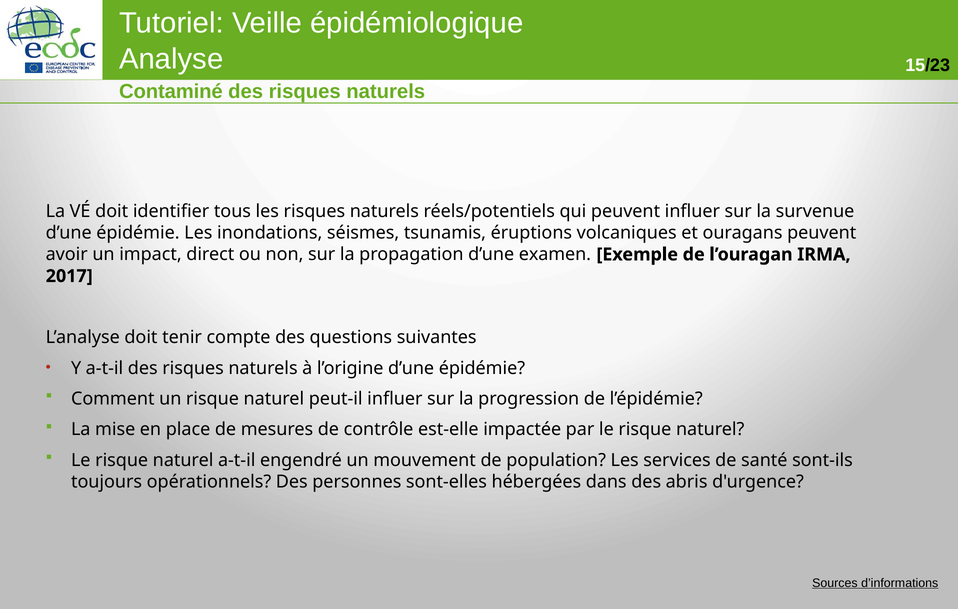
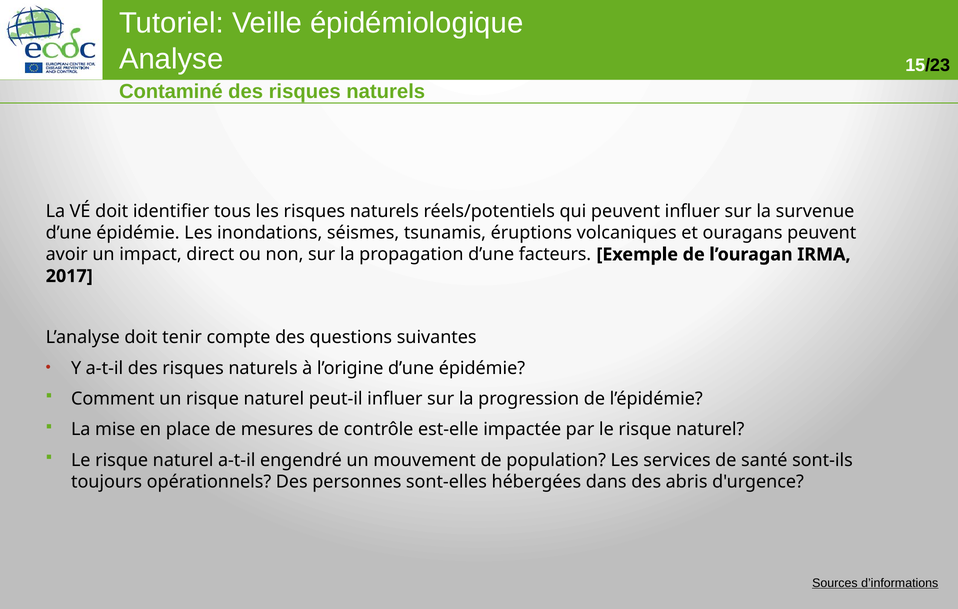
examen: examen -> facteurs (555, 254)
